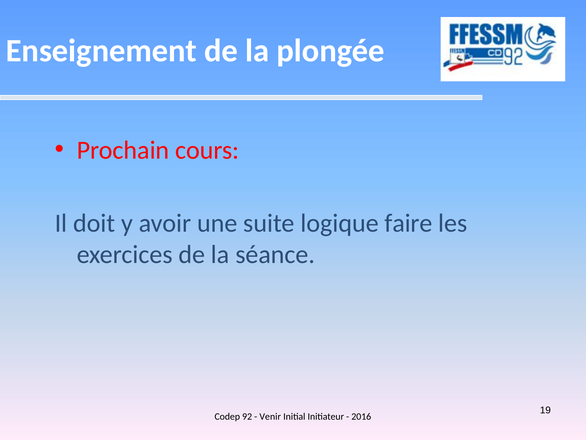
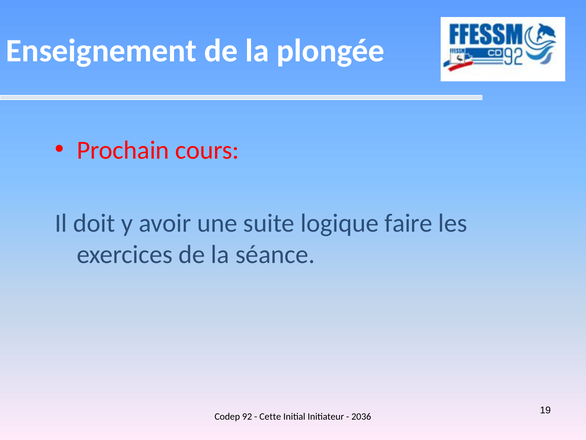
Venir: Venir -> Cette (270, 416)
2016: 2016 -> 2036 (361, 416)
